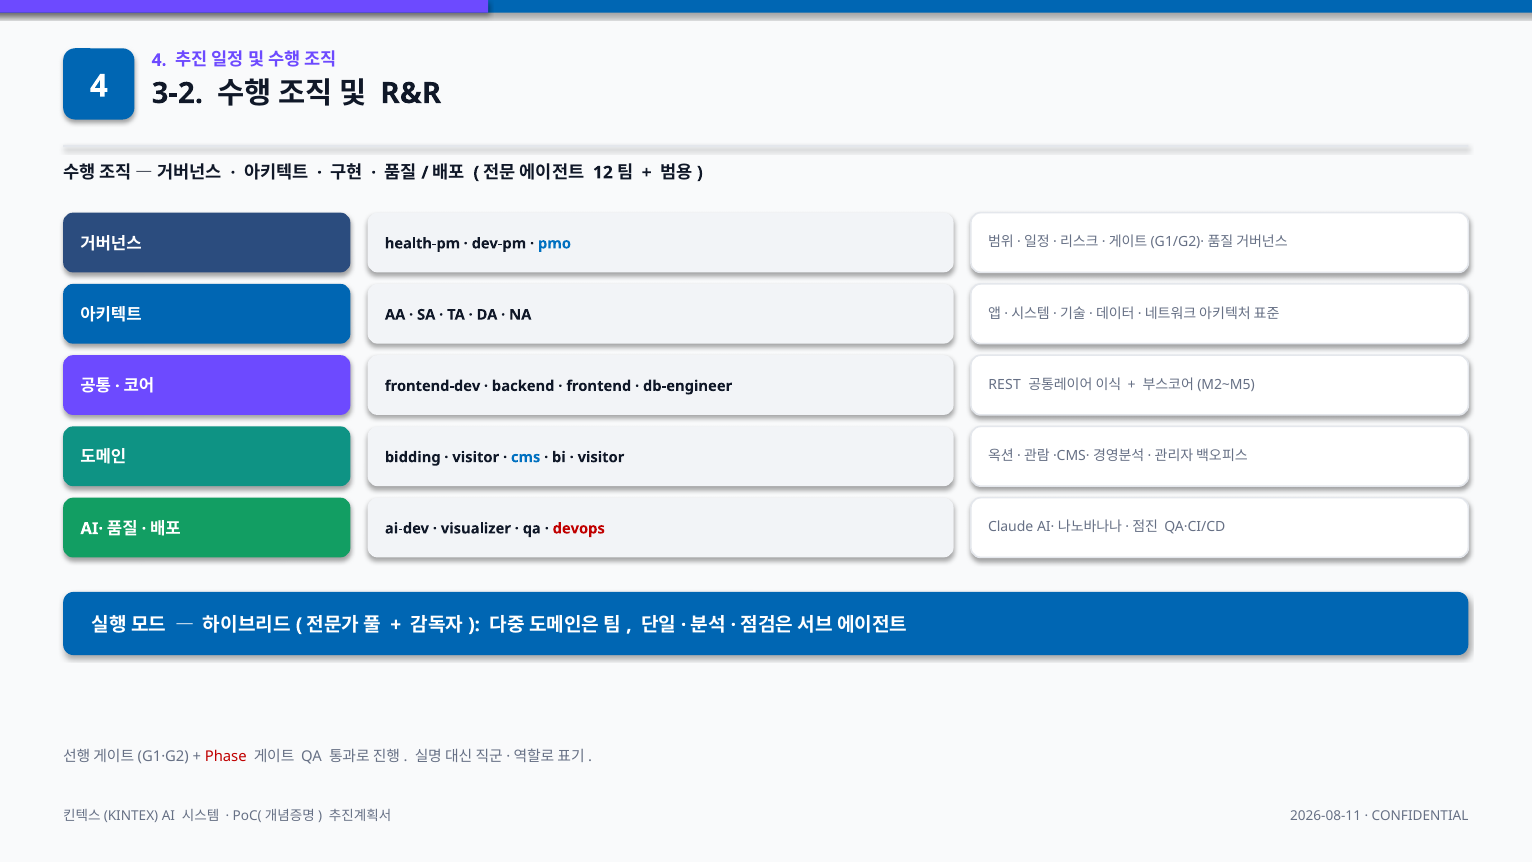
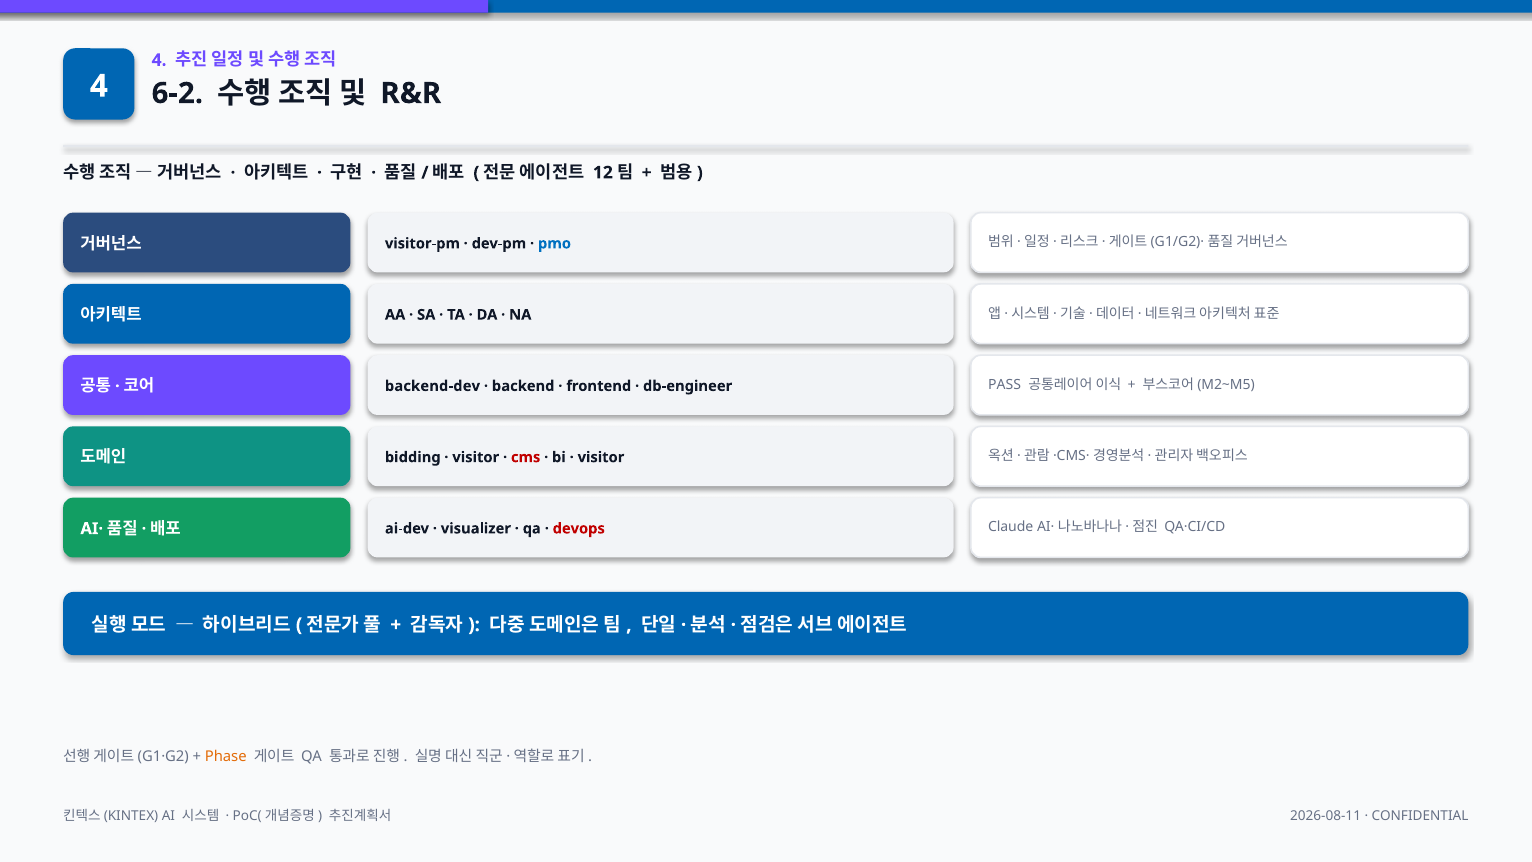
3-2: 3-2 -> 6-2 (177, 93)
health-pm: health-pm -> visitor-pm (422, 243)
frontend-dev: frontend-dev -> backend-dev (432, 386)
REST: REST -> PASS (1005, 385)
cms colour: blue -> red (526, 457)
Phase colour: red -> orange (226, 757)
